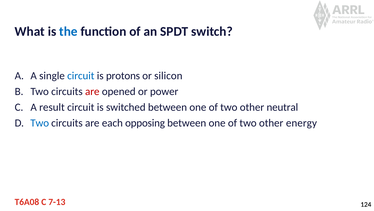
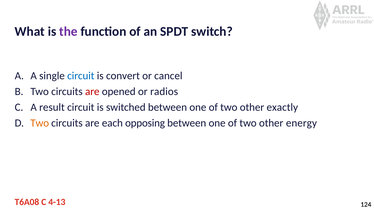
the colour: blue -> purple (68, 31)
protons: protons -> convert (123, 76)
silicon: silicon -> cancel (168, 76)
power: power -> radios (164, 91)
neutral: neutral -> exactly (282, 107)
Two colour: blue -> orange (40, 123)
7-13: 7-13 -> 4-13 (57, 201)
